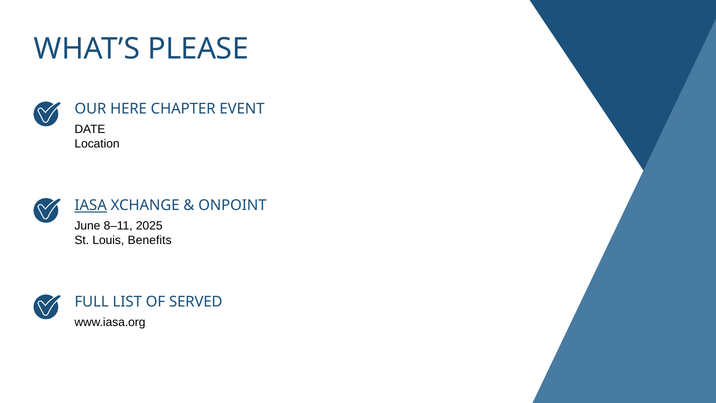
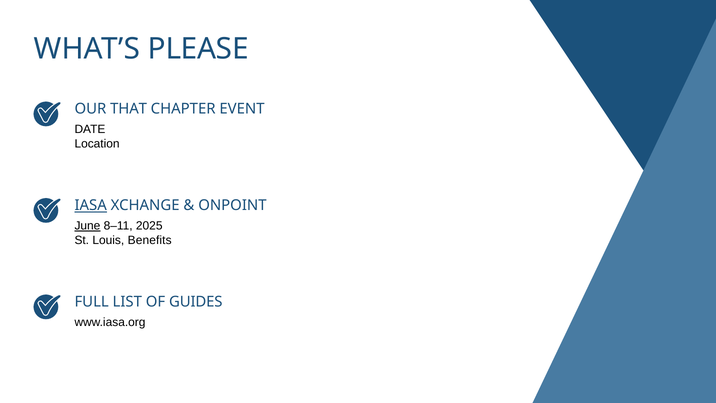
HERE: HERE -> THAT (129, 109)
June underline: none -> present (87, 226)
SERVED: SERVED -> GUIDES (196, 302)
